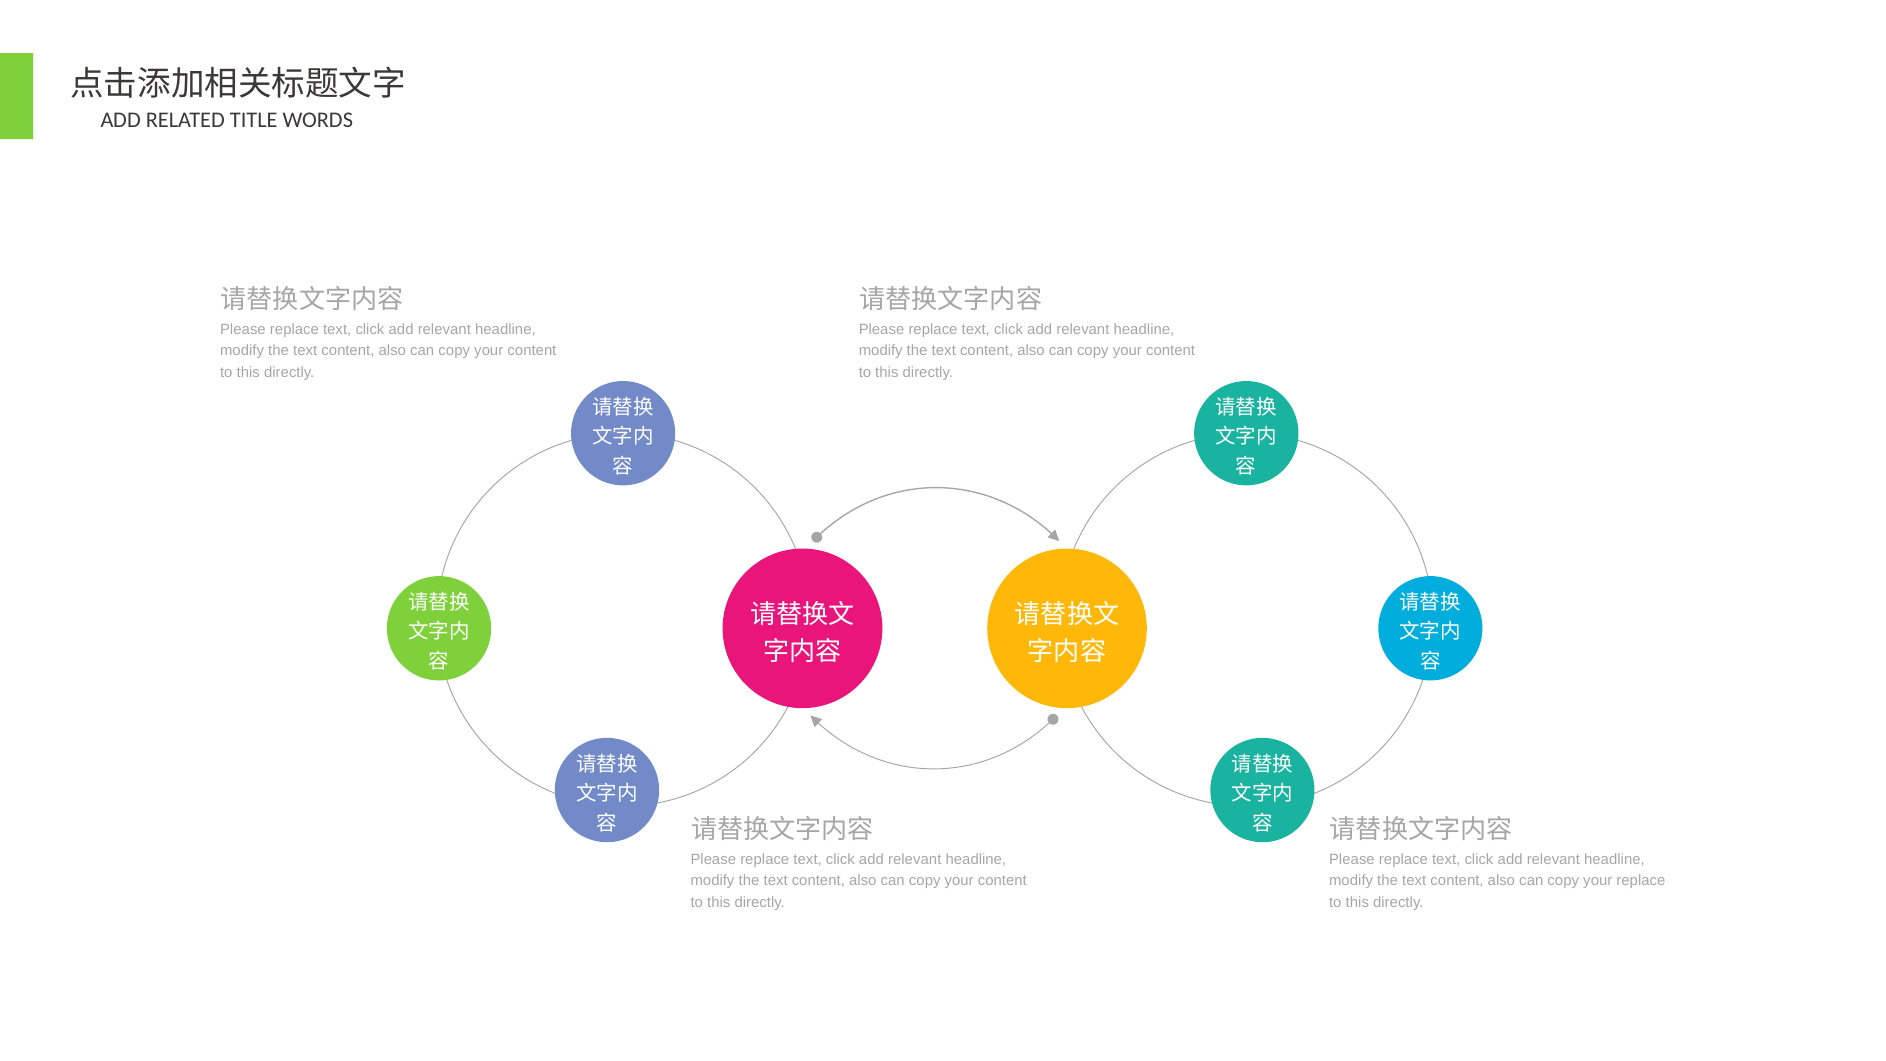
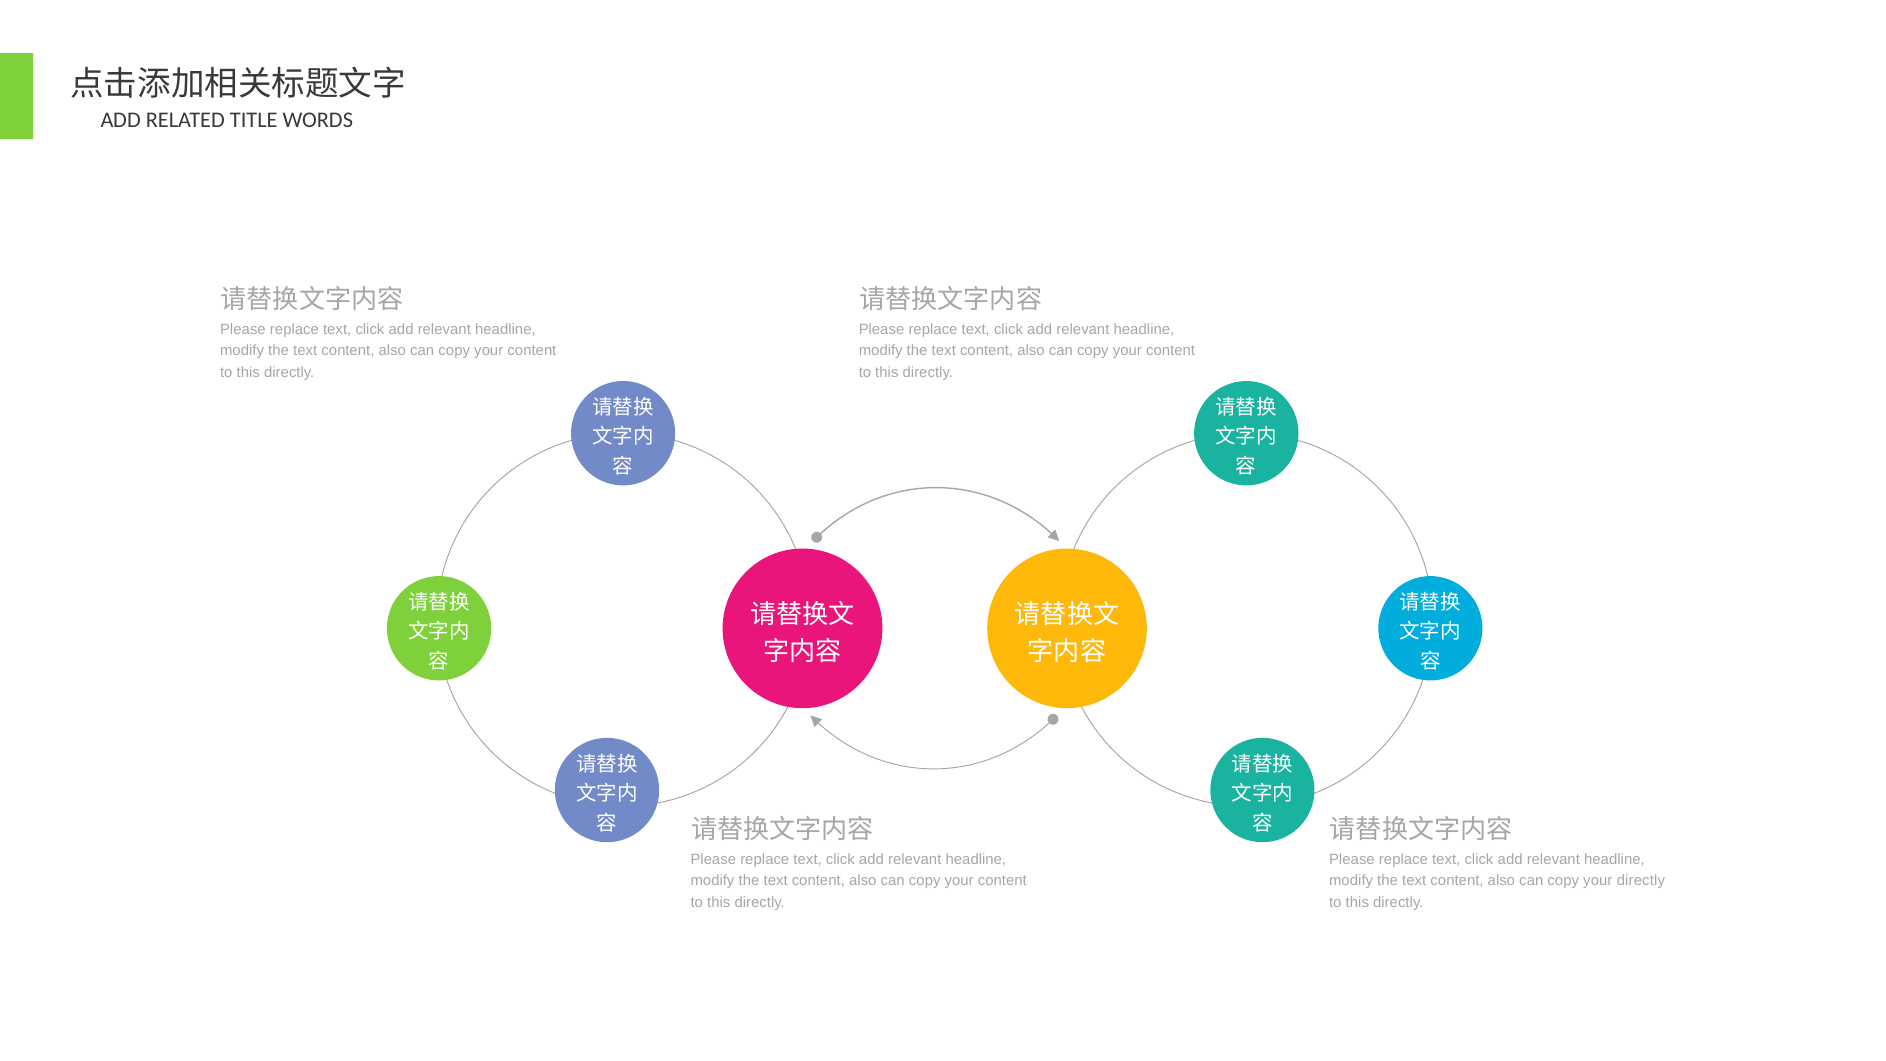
your replace: replace -> directly (1641, 881)
